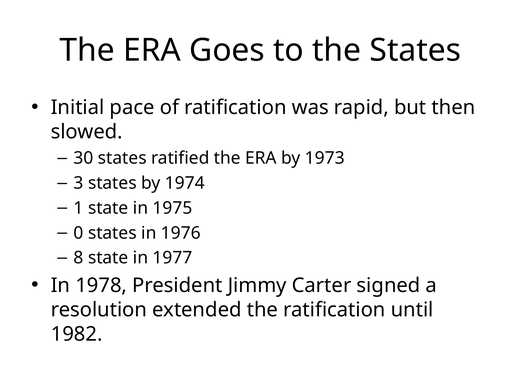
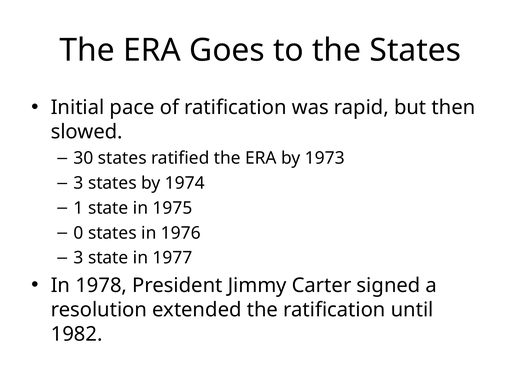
8: 8 -> 3 (79, 258)
